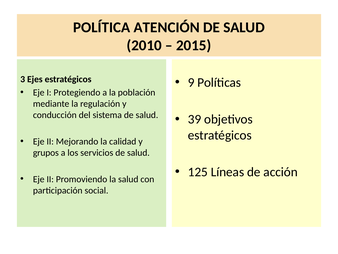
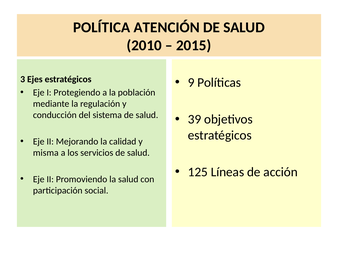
grupos: grupos -> misma (46, 152)
